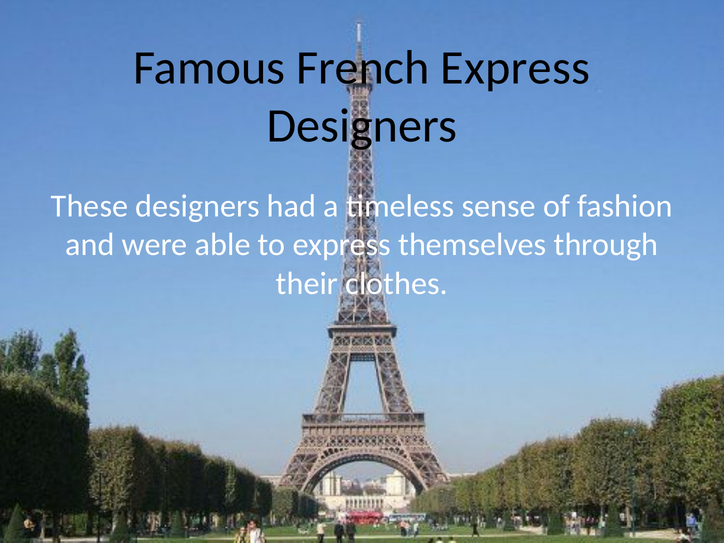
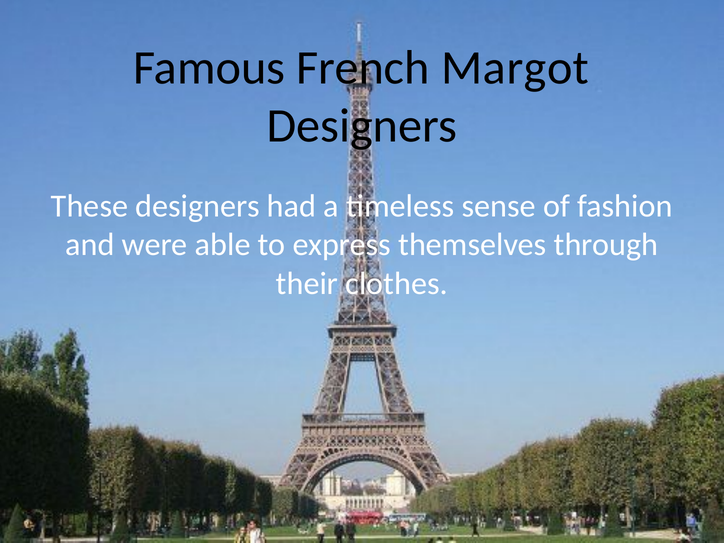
French Express: Express -> Margot (515, 68)
